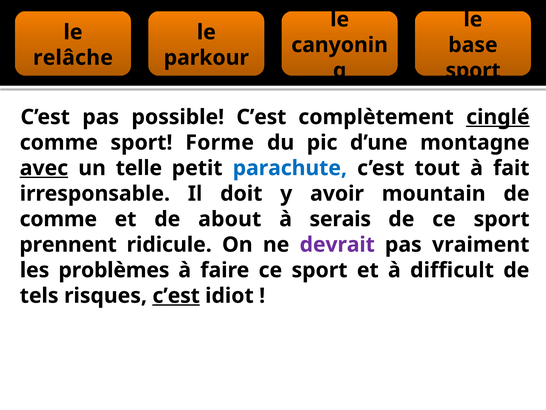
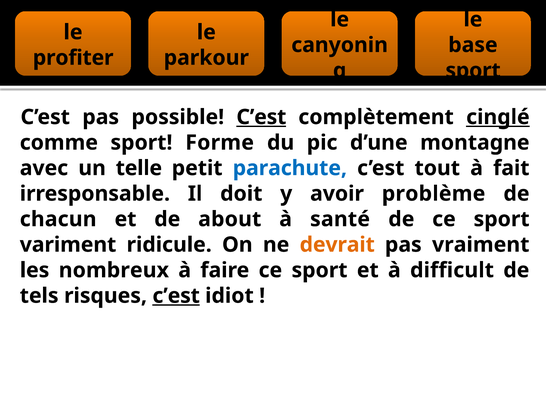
relâche: relâche -> profiter (73, 58)
C’est underline: none -> present (261, 117)
avec underline: present -> none (44, 168)
mountain: mountain -> problème (434, 193)
comme: comme -> chacun (58, 219)
serais: serais -> santé (340, 219)
prennent: prennent -> variment (68, 244)
devrait colour: purple -> orange (337, 244)
problèmes: problèmes -> nombreux (114, 270)
